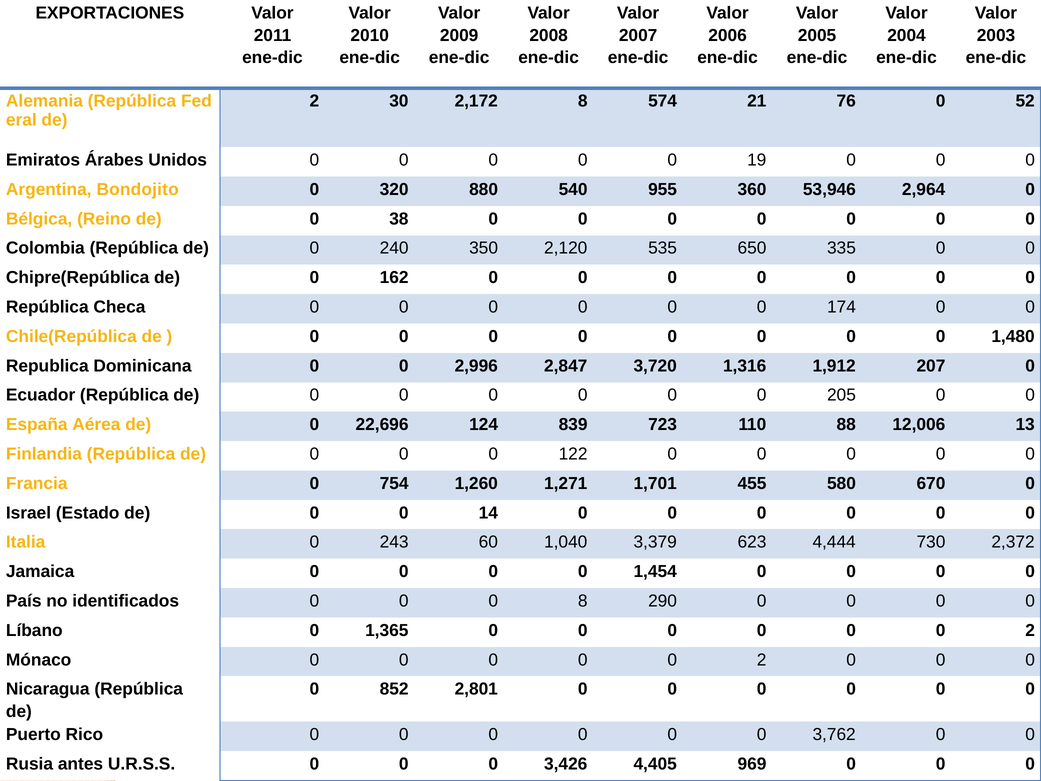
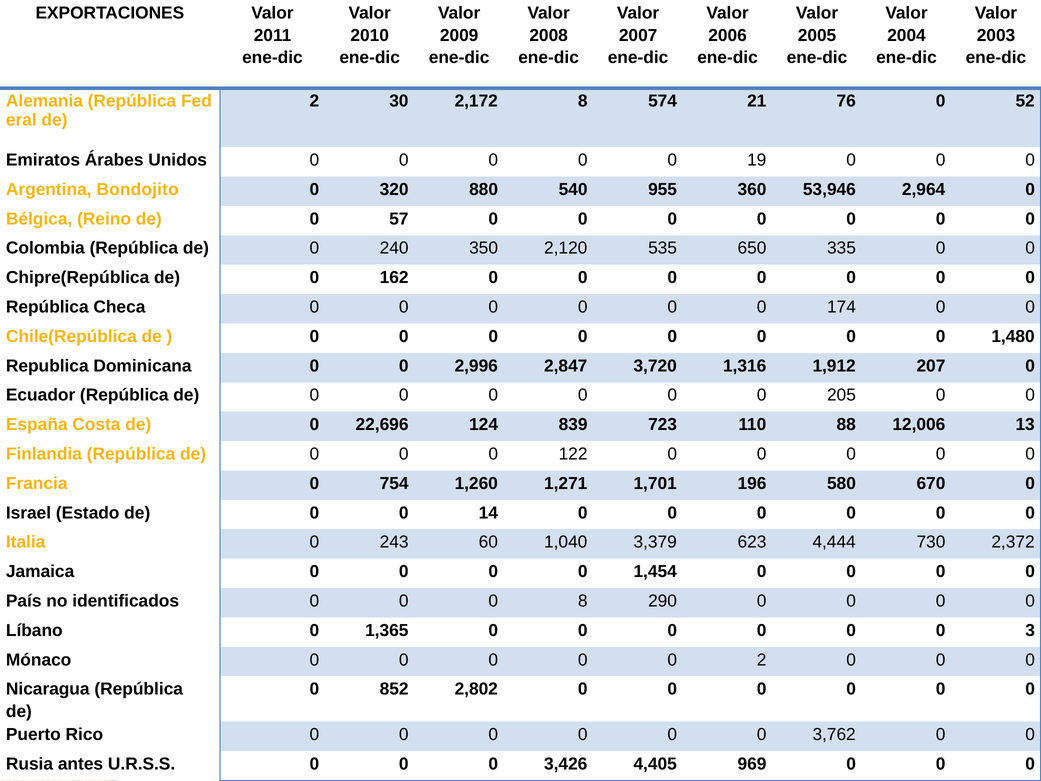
38: 38 -> 57 (399, 219)
Aérea: Aérea -> Costa (96, 424)
455: 455 -> 196 (752, 483)
2: 2 -> 3 (1030, 630)
2,801: 2,801 -> 2,802 (476, 689)
